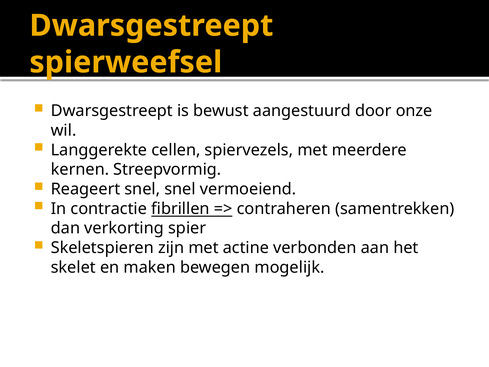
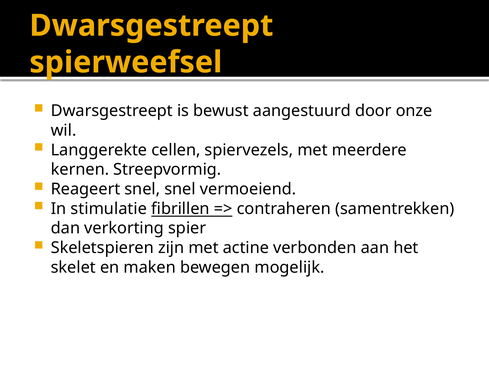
contractie: contractie -> stimulatie (109, 209)
